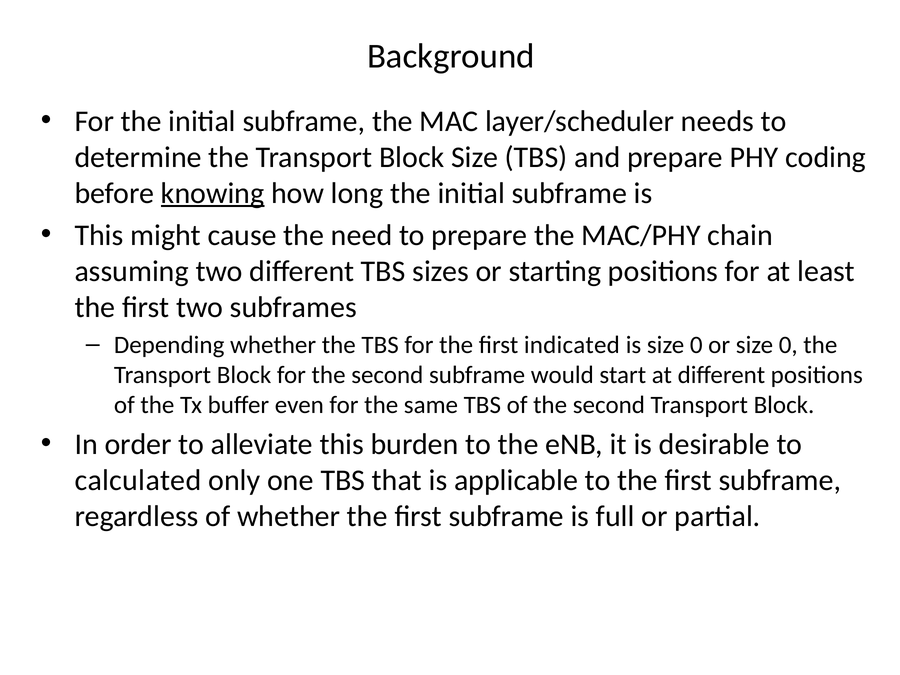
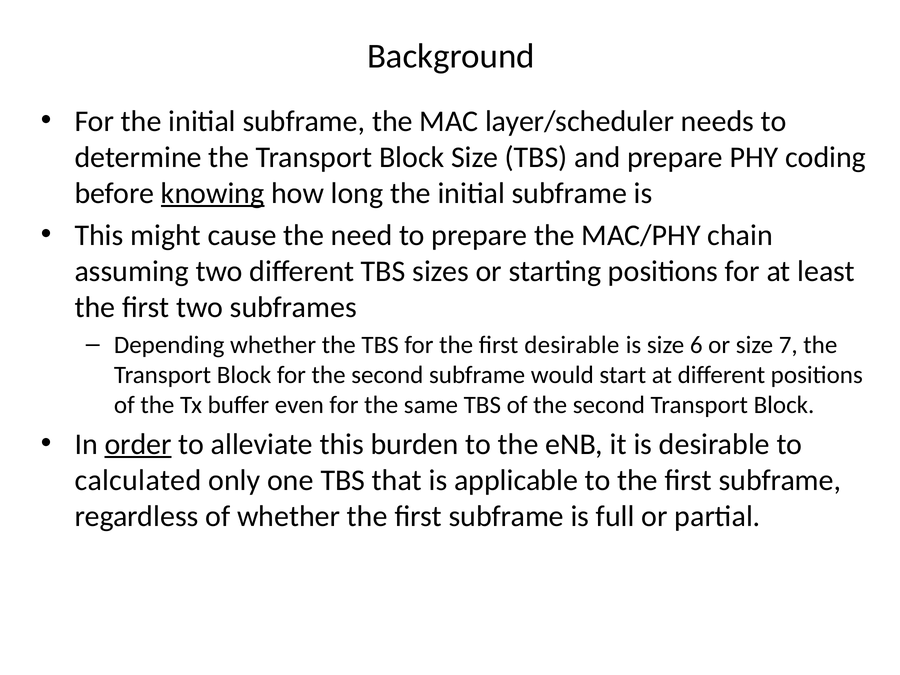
first indicated: indicated -> desirable (572, 345)
is size 0: 0 -> 6 (696, 345)
or size 0: 0 -> 7 (788, 345)
order underline: none -> present (138, 444)
